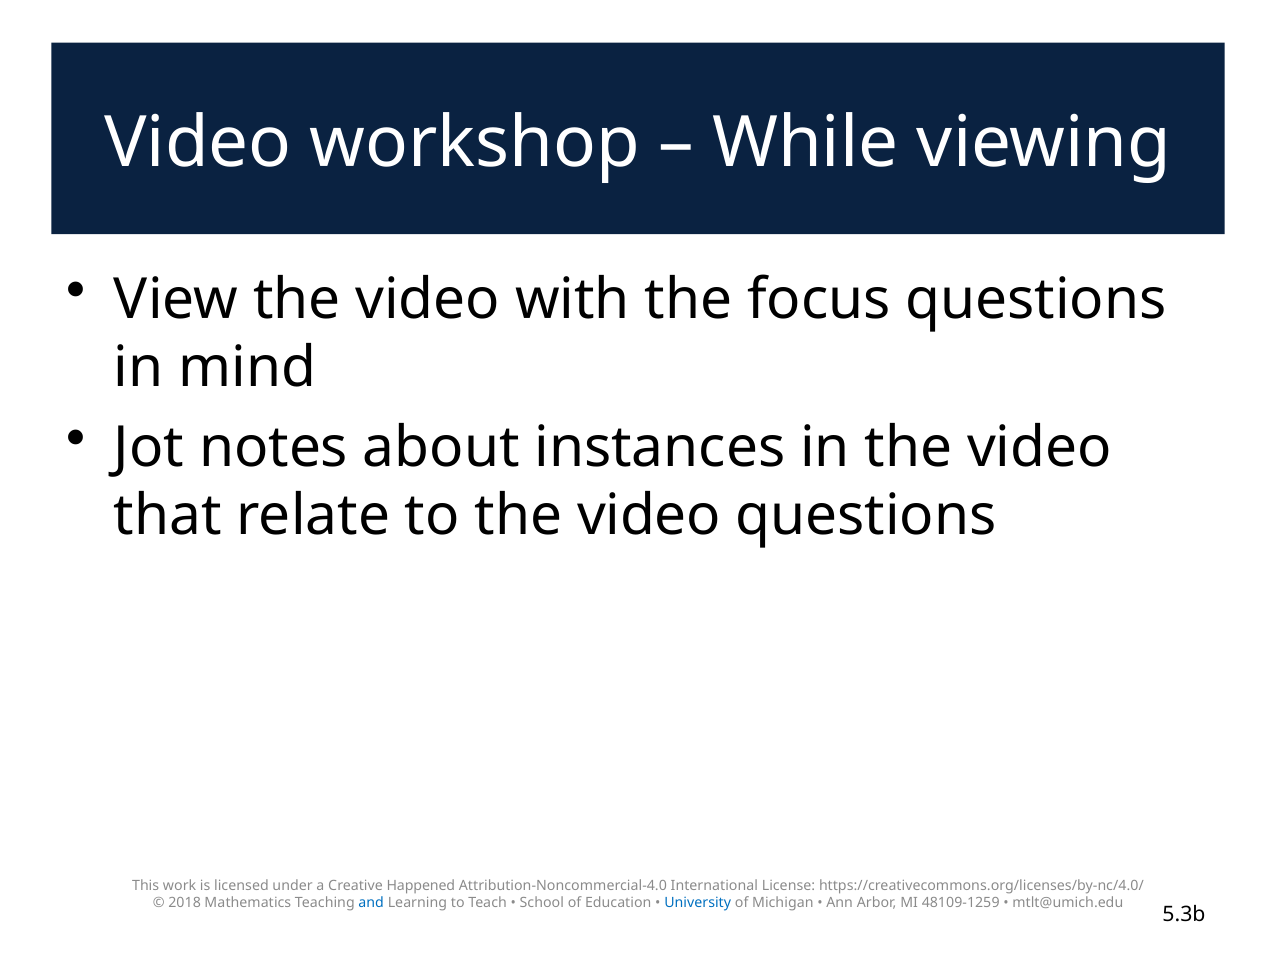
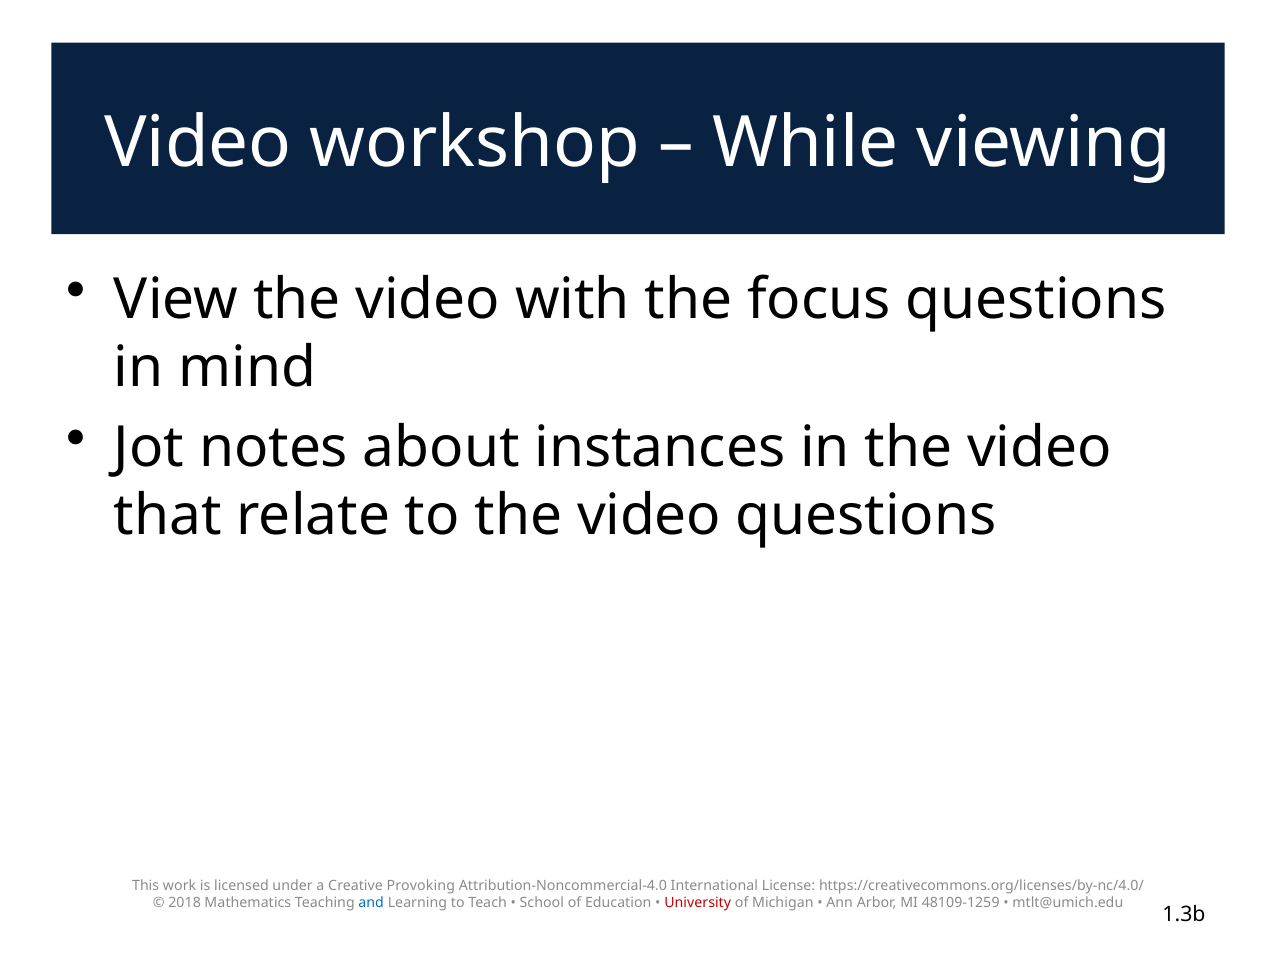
Happened: Happened -> Provoking (421, 886)
University colour: blue -> red (698, 903)
5.3b: 5.3b -> 1.3b (1184, 915)
